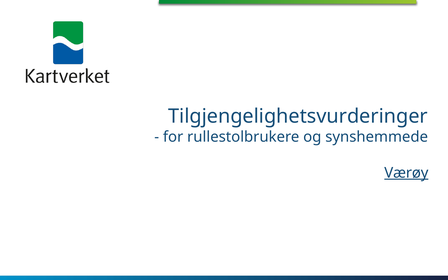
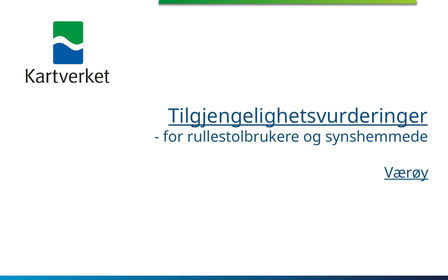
Tilgjengelighetsvurderinger underline: none -> present (298, 116)
